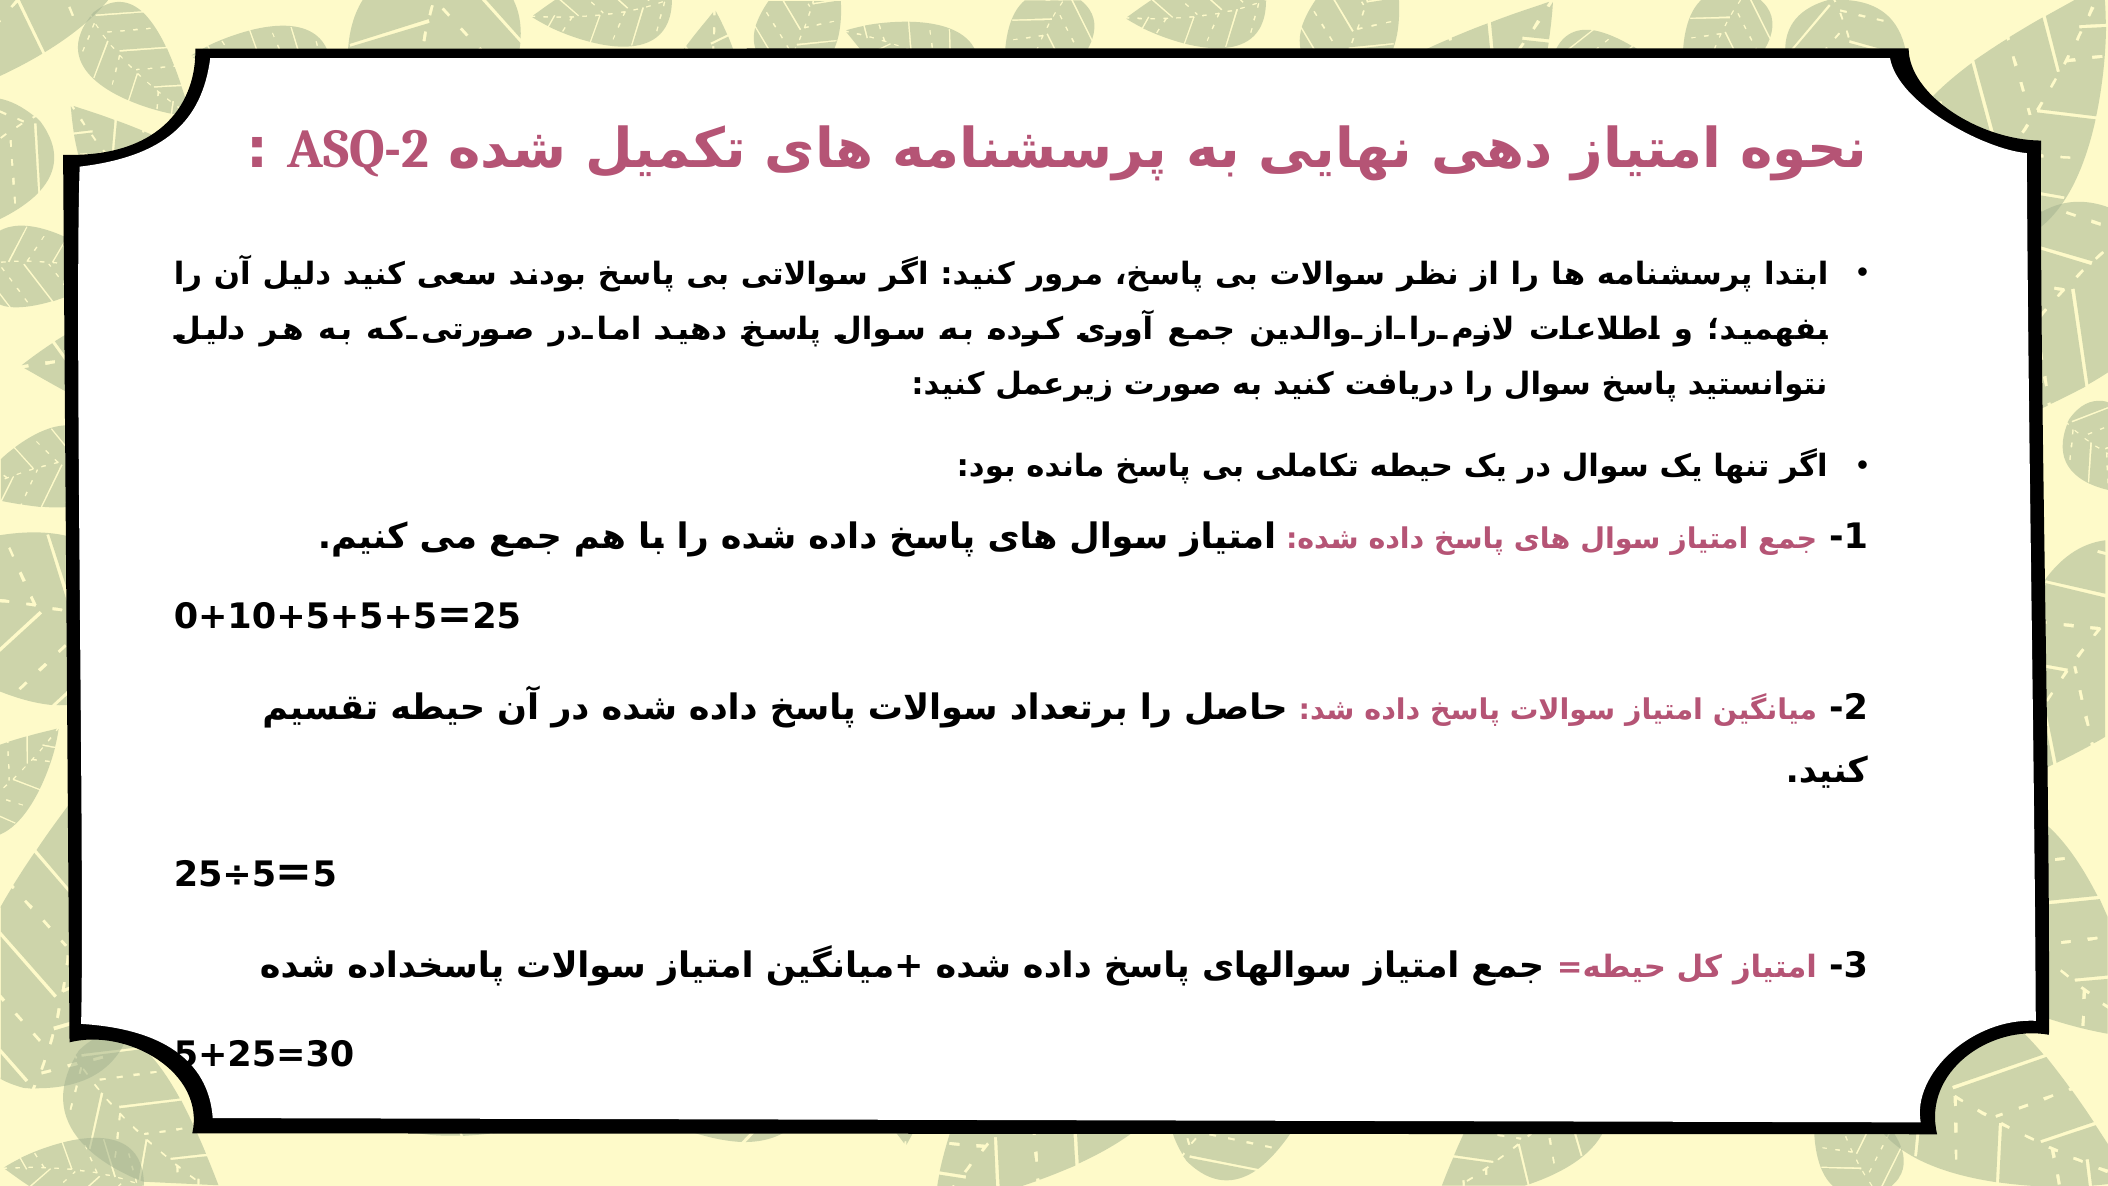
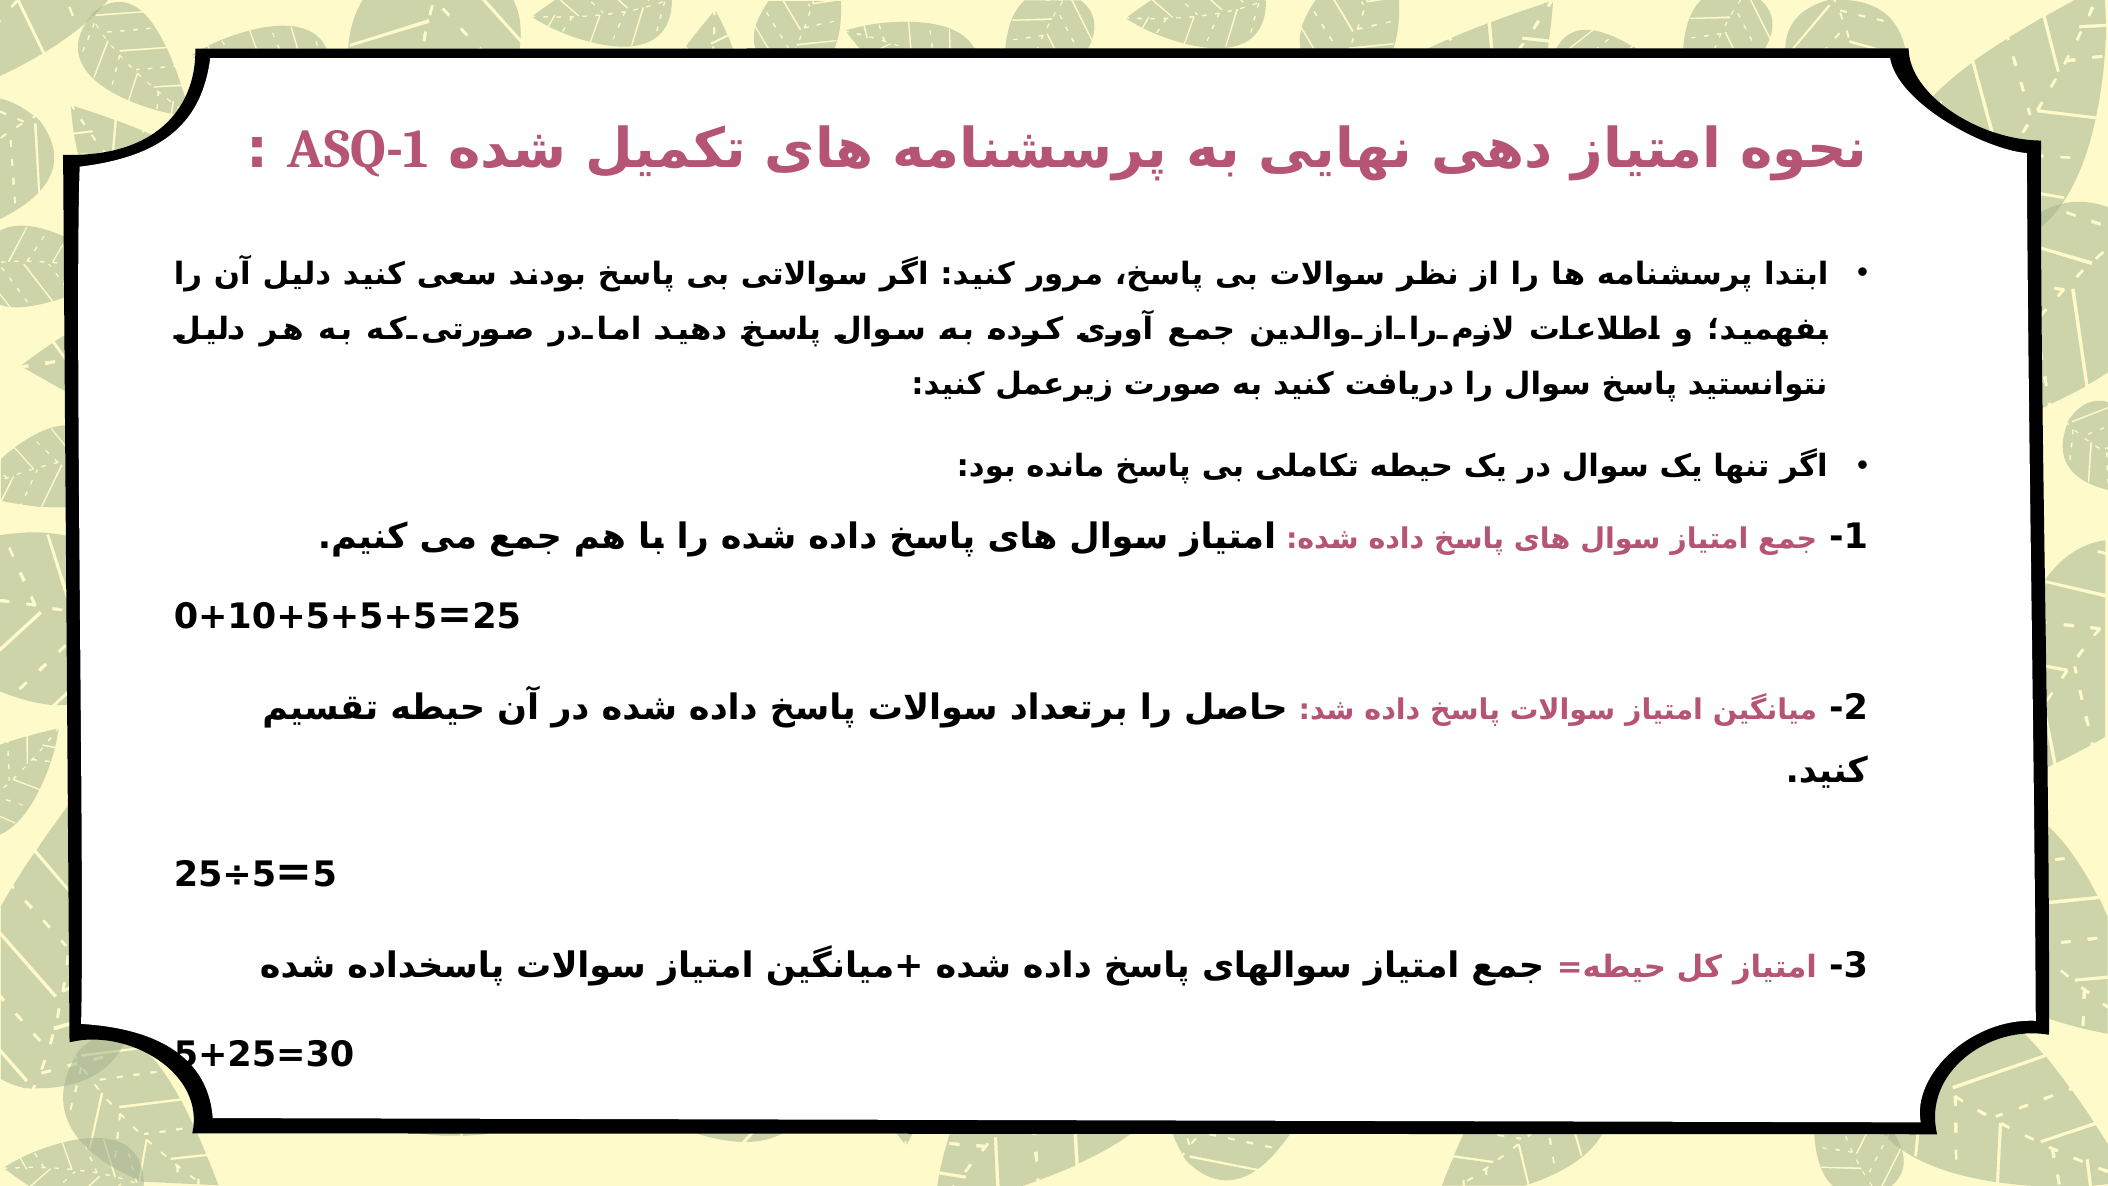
ASQ-2: ASQ-2 -> ASQ-1 (358, 149)
